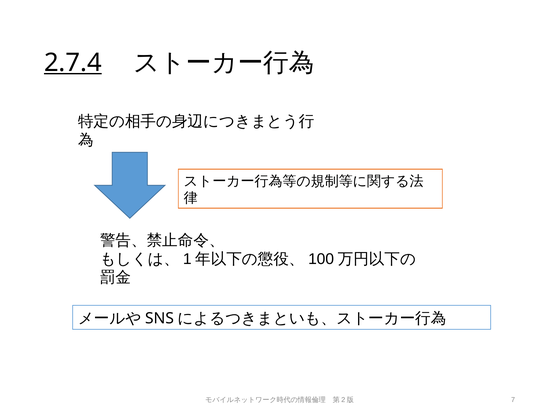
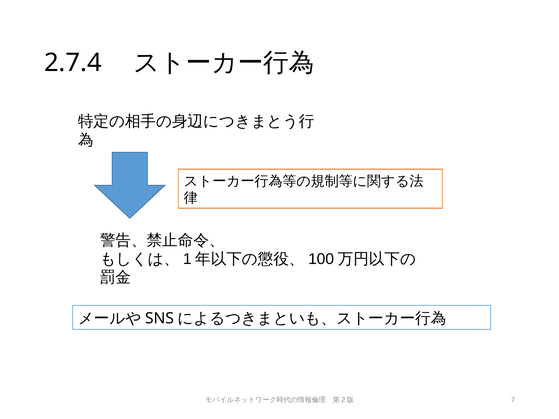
2.7.4 underline: present -> none (73, 63)
